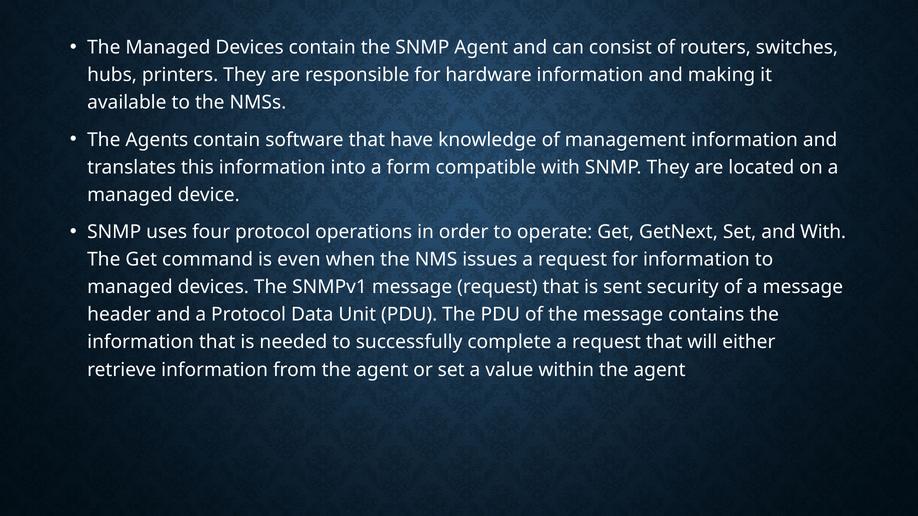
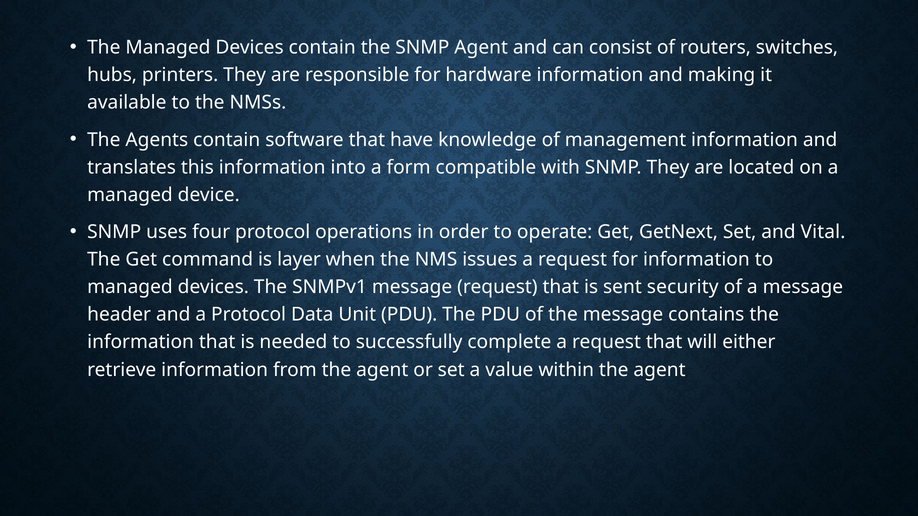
and With: With -> Vital (823, 232)
even: even -> layer (299, 260)
